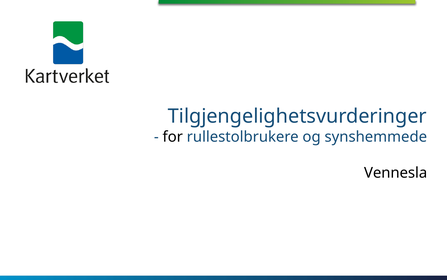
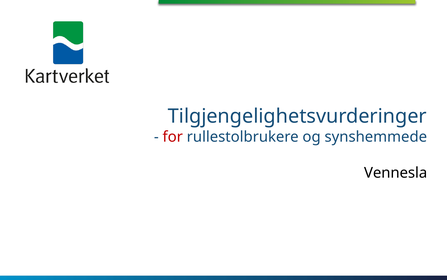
for colour: black -> red (173, 137)
